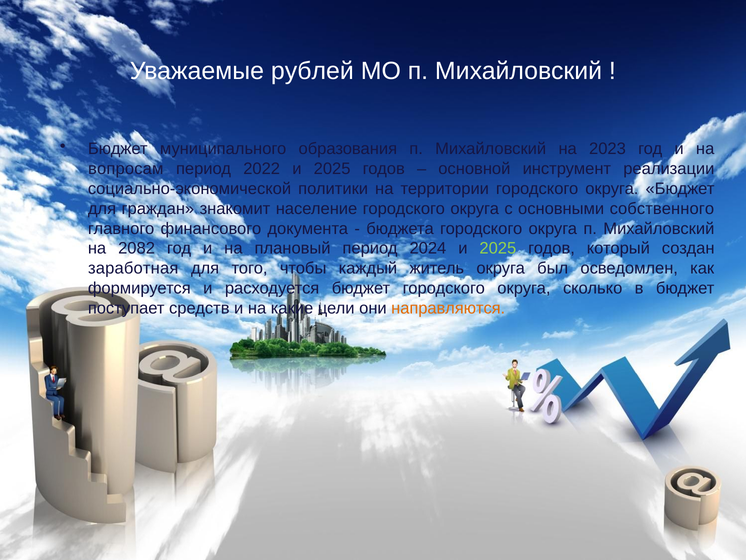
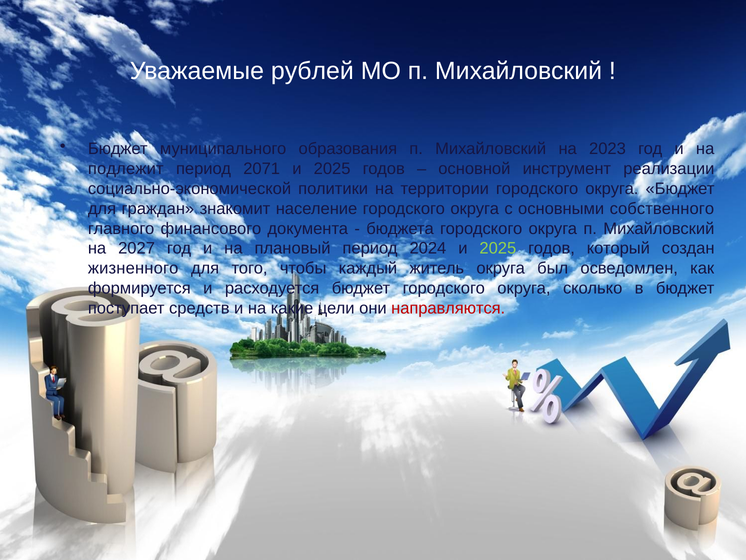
вопросам: вопросам -> подлежит (126, 169)
2022: 2022 -> 2071 (262, 169)
2082: 2082 -> 2027 (137, 248)
заработная: заработная -> жизненного (133, 268)
направляются colour: orange -> red (448, 308)
